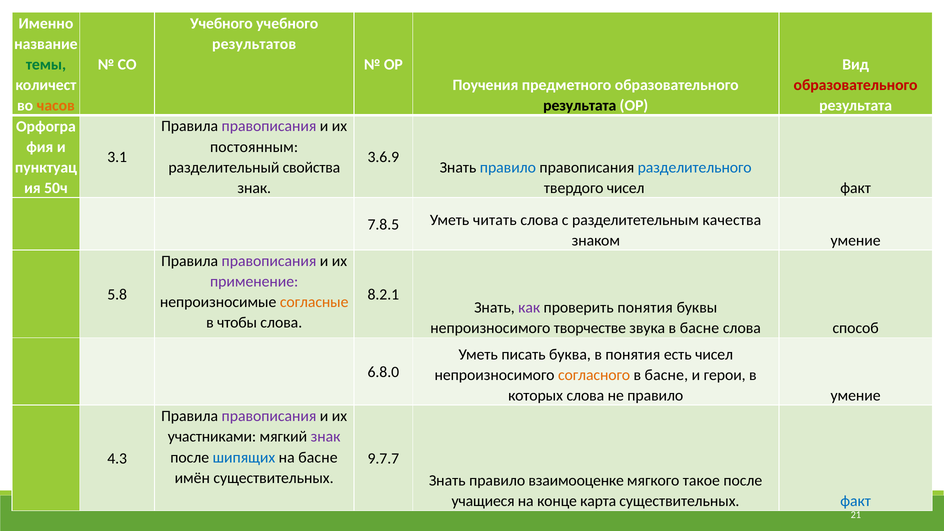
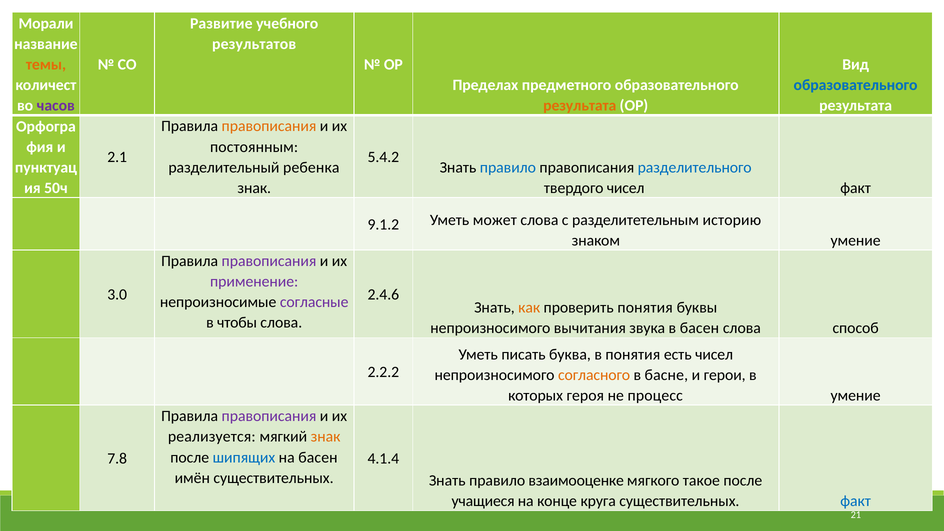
Именно: Именно -> Морали (46, 23)
Учебного: Учебного -> Развитие (221, 23)
темы colour: green -> orange (46, 65)
Поучения: Поучения -> Пределах (485, 85)
образовательного colour: red -> blue (856, 85)
часов colour: orange -> purple (56, 106)
результата colour: black -> orange (580, 106)
правописания colour: purple -> orange (269, 126)
3.1: 3.1 -> 2.1 (117, 157)
3.6.9: 3.6.9 -> 5.4.2 (383, 157)
свойства: свойства -> ребенка (311, 167)
7.8.5: 7.8.5 -> 9.1.2 (383, 225)
читать: читать -> может (495, 220)
качества: качества -> историю (732, 220)
5.8: 5.8 -> 3.0 (117, 295)
8.2.1: 8.2.1 -> 2.4.6 (383, 295)
согласные colour: orange -> purple (314, 302)
как colour: purple -> orange (529, 308)
творчестве: творчестве -> вычитания (590, 328)
звука в басне: басне -> басен (699, 328)
6.8.0: 6.8.0 -> 2.2.2 (383, 372)
которых слова: слова -> героя (585, 396)
не правило: правило -> процесс (655, 396)
участниками: участниками -> реализуется (212, 437)
знак colour: purple -> orange (326, 437)
на басне: басне -> басен (318, 457)
4.3: 4.3 -> 7.8 (117, 459)
9.7.7: 9.7.7 -> 4.1.4 (383, 459)
карта: карта -> круга (598, 501)
